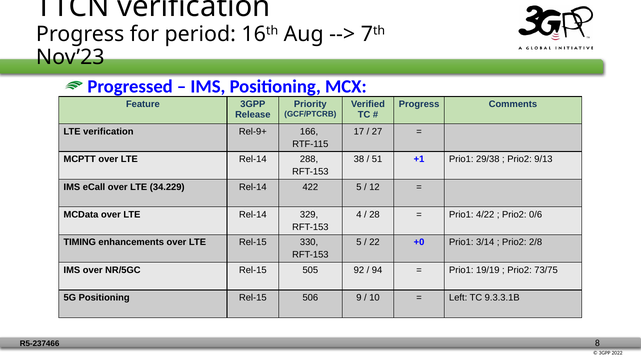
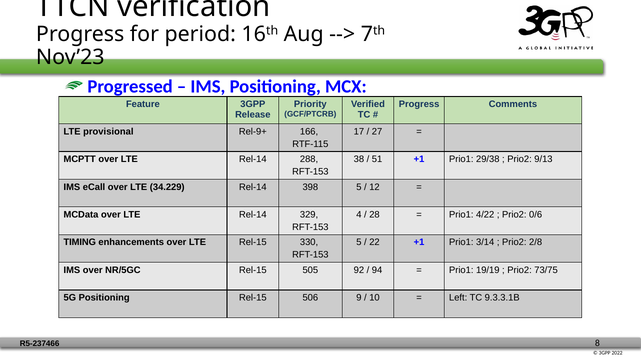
LTE verification: verification -> provisional (108, 131)
422: 422 -> 398 (310, 187)
22 +0: +0 -> +1 (419, 242)
